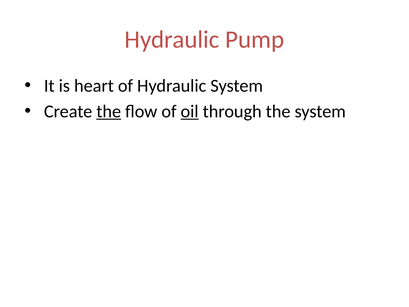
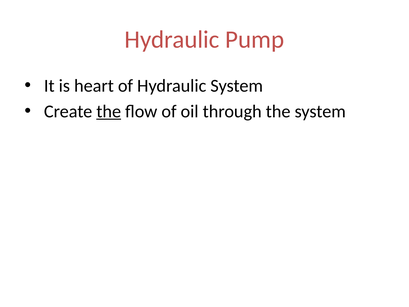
oil underline: present -> none (190, 111)
